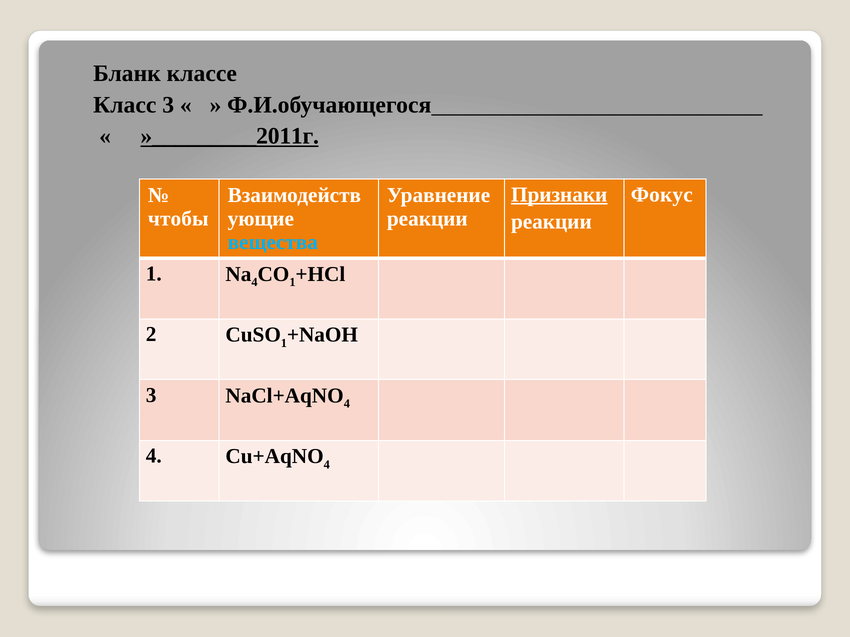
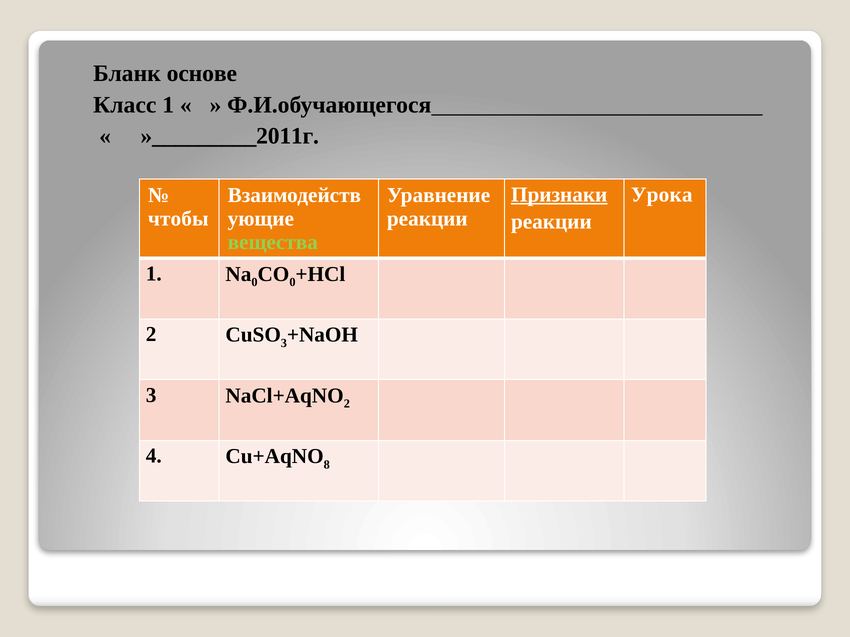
классе: классе -> основе (202, 74)
Класс 3: 3 -> 1 (168, 105)
»_________2011г underline: present -> none (230, 136)
Фокус: Фокус -> Урока (662, 195)
вещества colour: light blue -> light green (273, 243)
4: 4 -> 0 (254, 283)
1: 1 -> 0 (292, 283)
1: 1 -> 3 (284, 343)
4: 4 -> 2 (347, 404)
4: 4 -> 8 (327, 465)
